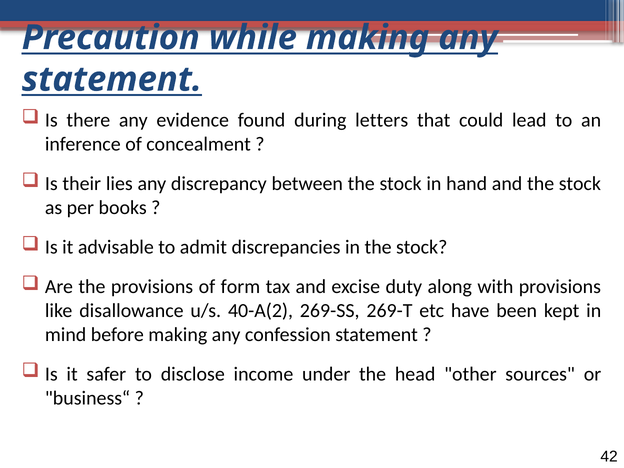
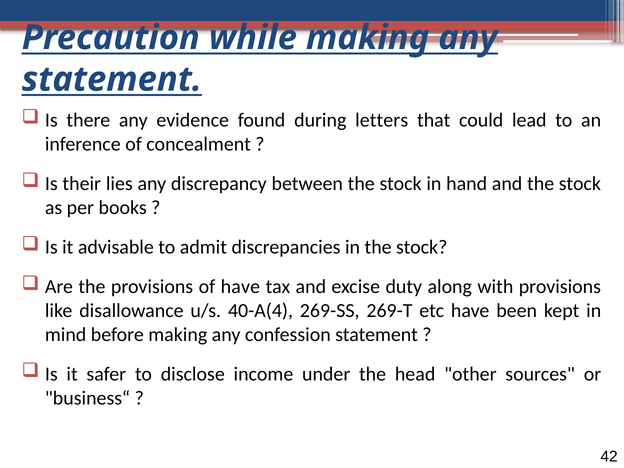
of form: form -> have (240, 287)
40-A(2: 40-A(2 -> 40-A(4 (261, 311)
